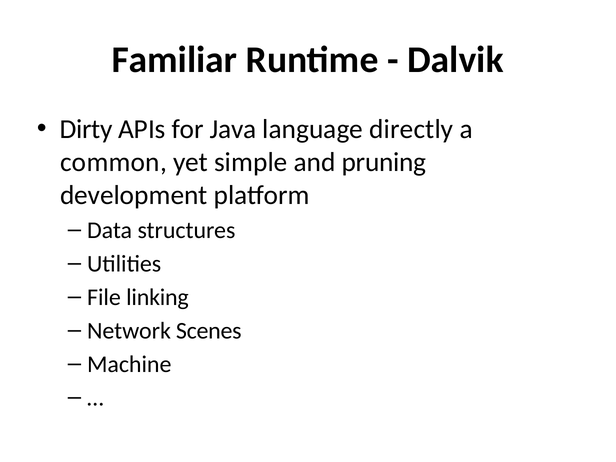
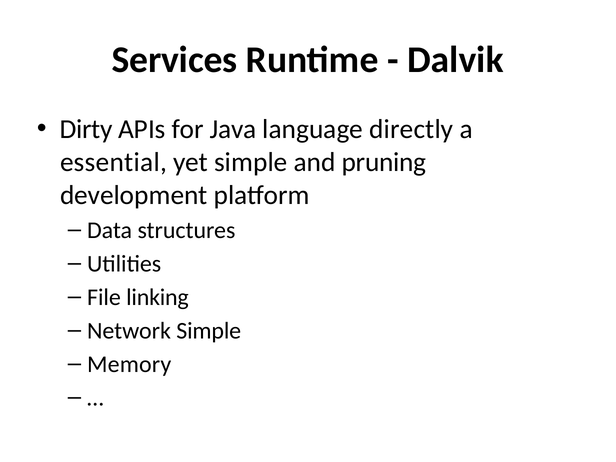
Familiar: Familiar -> Services (175, 60)
common: common -> essential (113, 162)
Network Scenes: Scenes -> Simple (209, 331)
Machine: Machine -> Memory (129, 364)
